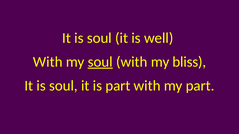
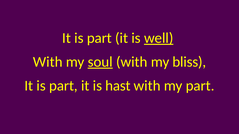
soul: soul -> part (99, 38)
well underline: none -> present (159, 38)
soul: soul -> part (63, 86)
is part: part -> hast (118, 86)
